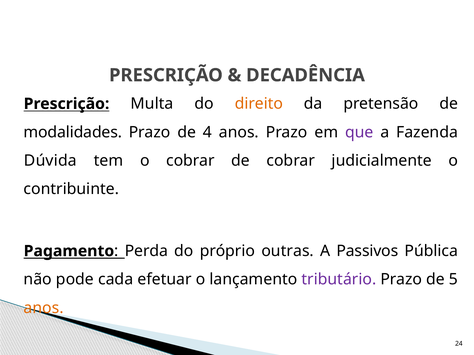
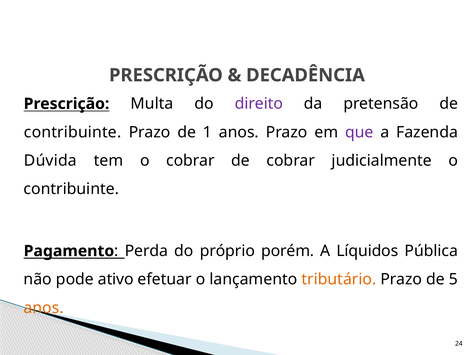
direito colour: orange -> purple (259, 104)
modalidades: modalidades -> contribuinte (73, 132)
4: 4 -> 1 (207, 132)
outras: outras -> porém (288, 251)
Passivos: Passivos -> Líquidos (367, 251)
cada: cada -> ativo (116, 280)
tributário colour: purple -> orange (339, 280)
